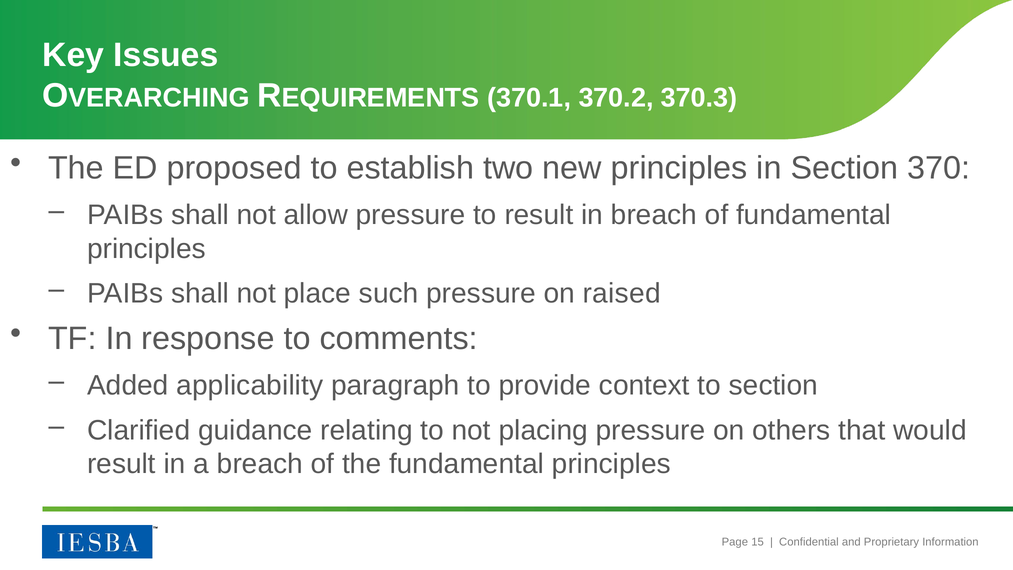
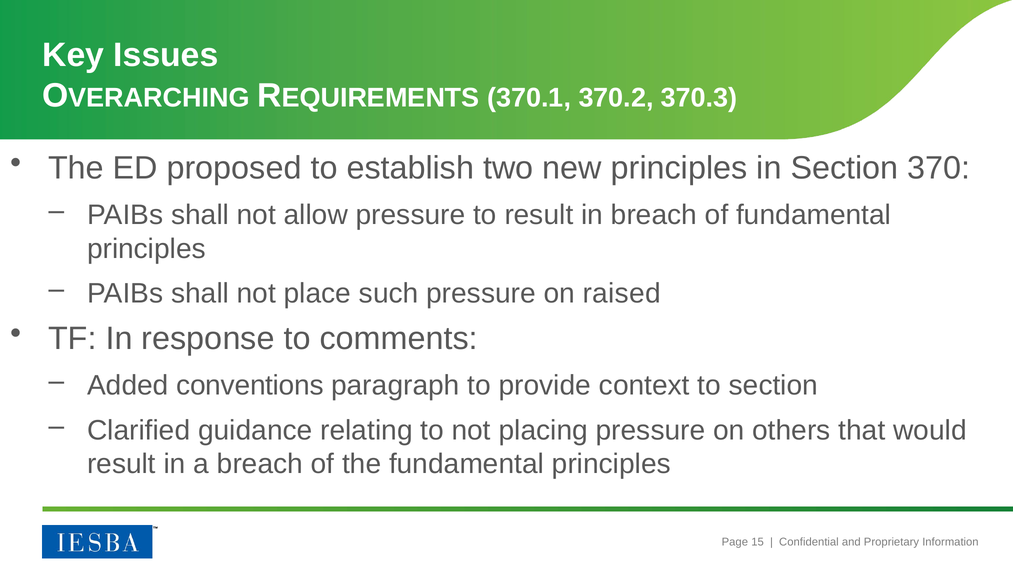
applicability: applicability -> conventions (250, 385)
